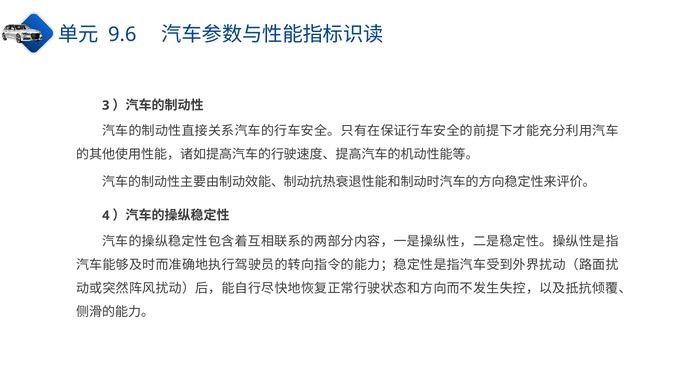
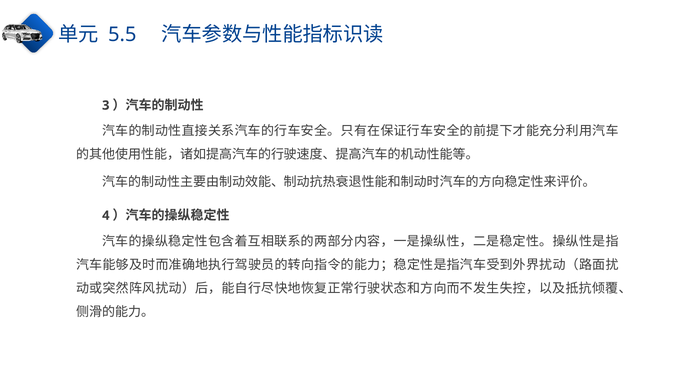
9.6: 9.6 -> 5.5 (122, 34)
